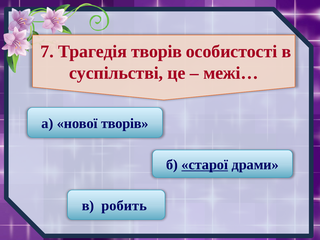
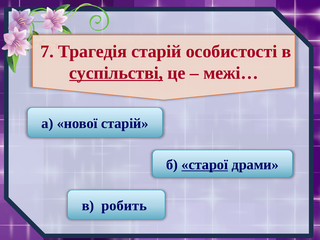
Трагедія творів: творів -> старій (156, 52)
суспільстві underline: none -> present (116, 73)
нової творів: творів -> старій (125, 123)
